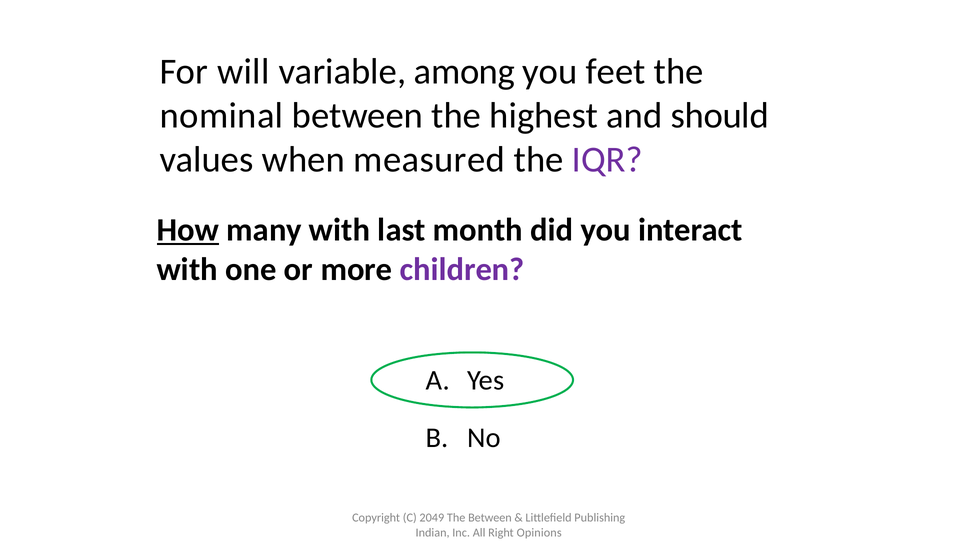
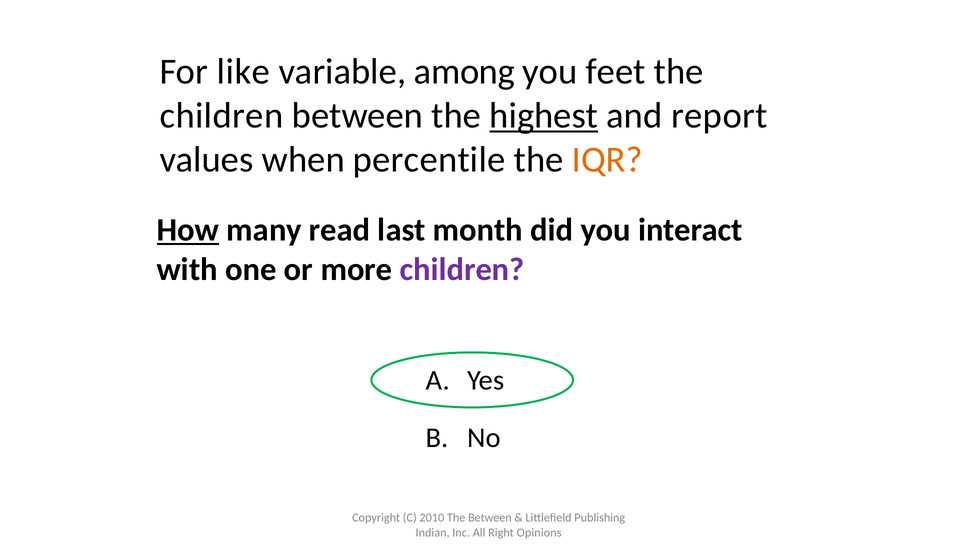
will: will -> like (243, 72)
nominal: nominal -> children (222, 116)
highest underline: none -> present (544, 116)
should: should -> report (719, 116)
measured: measured -> percentile (429, 160)
IQR colour: purple -> orange (607, 160)
many with: with -> read (340, 230)
2049: 2049 -> 2010 (432, 518)
